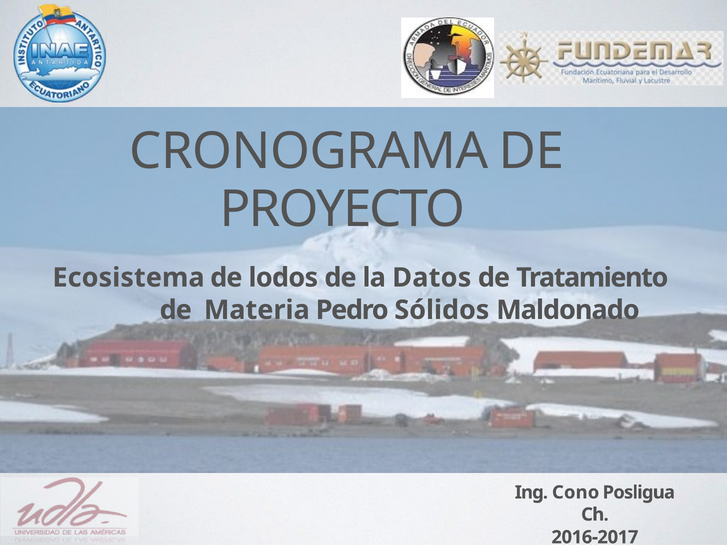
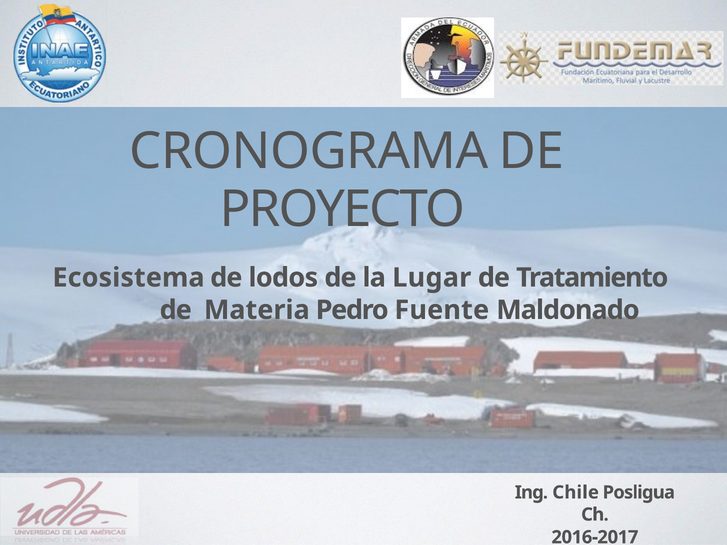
Datos: Datos -> Lugar (432, 278)
Sólidos: Sólidos -> Fuente (442, 310)
Cono: Cono -> Chile (576, 493)
